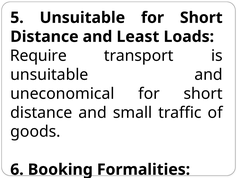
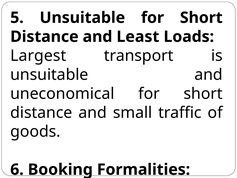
Require: Require -> Largest (38, 56)
